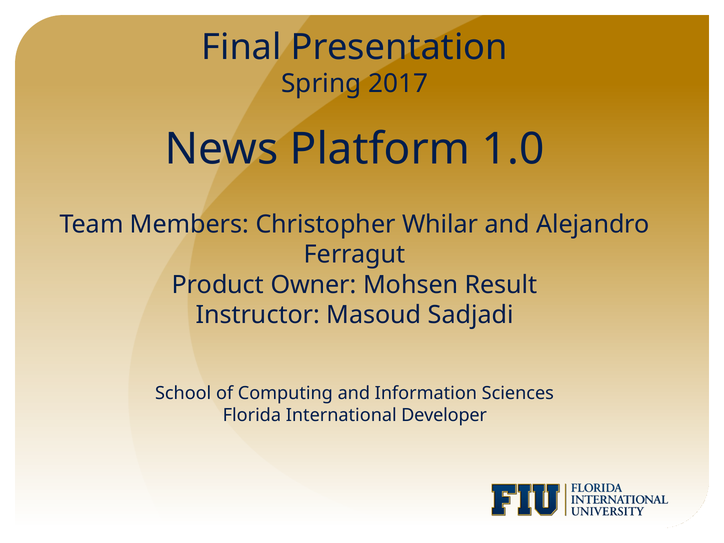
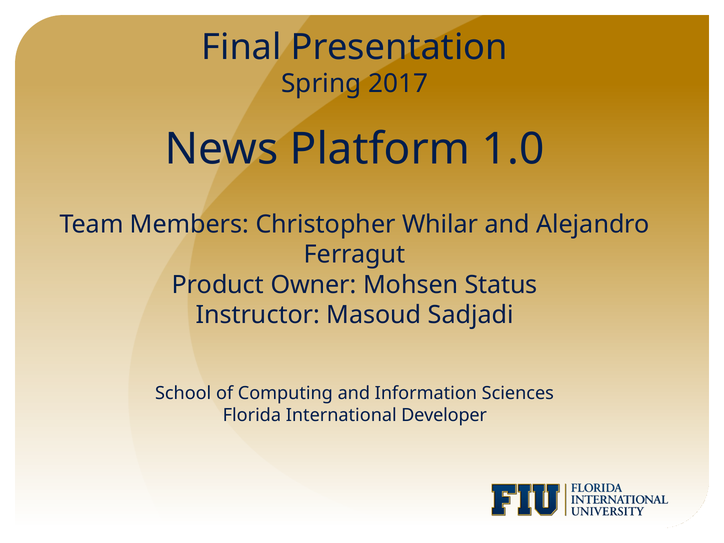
Result: Result -> Status (501, 285)
